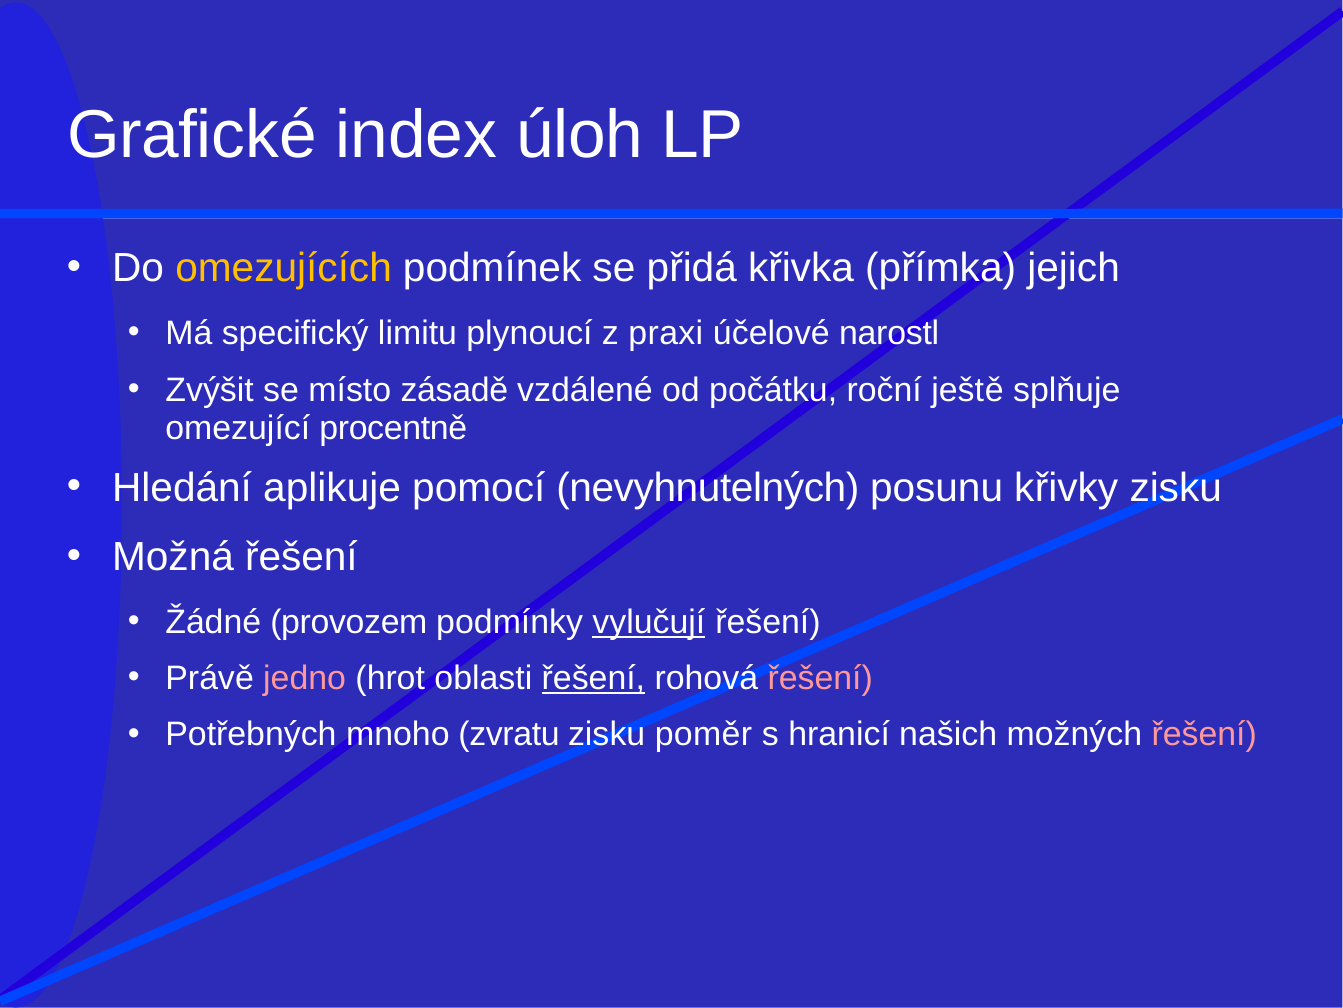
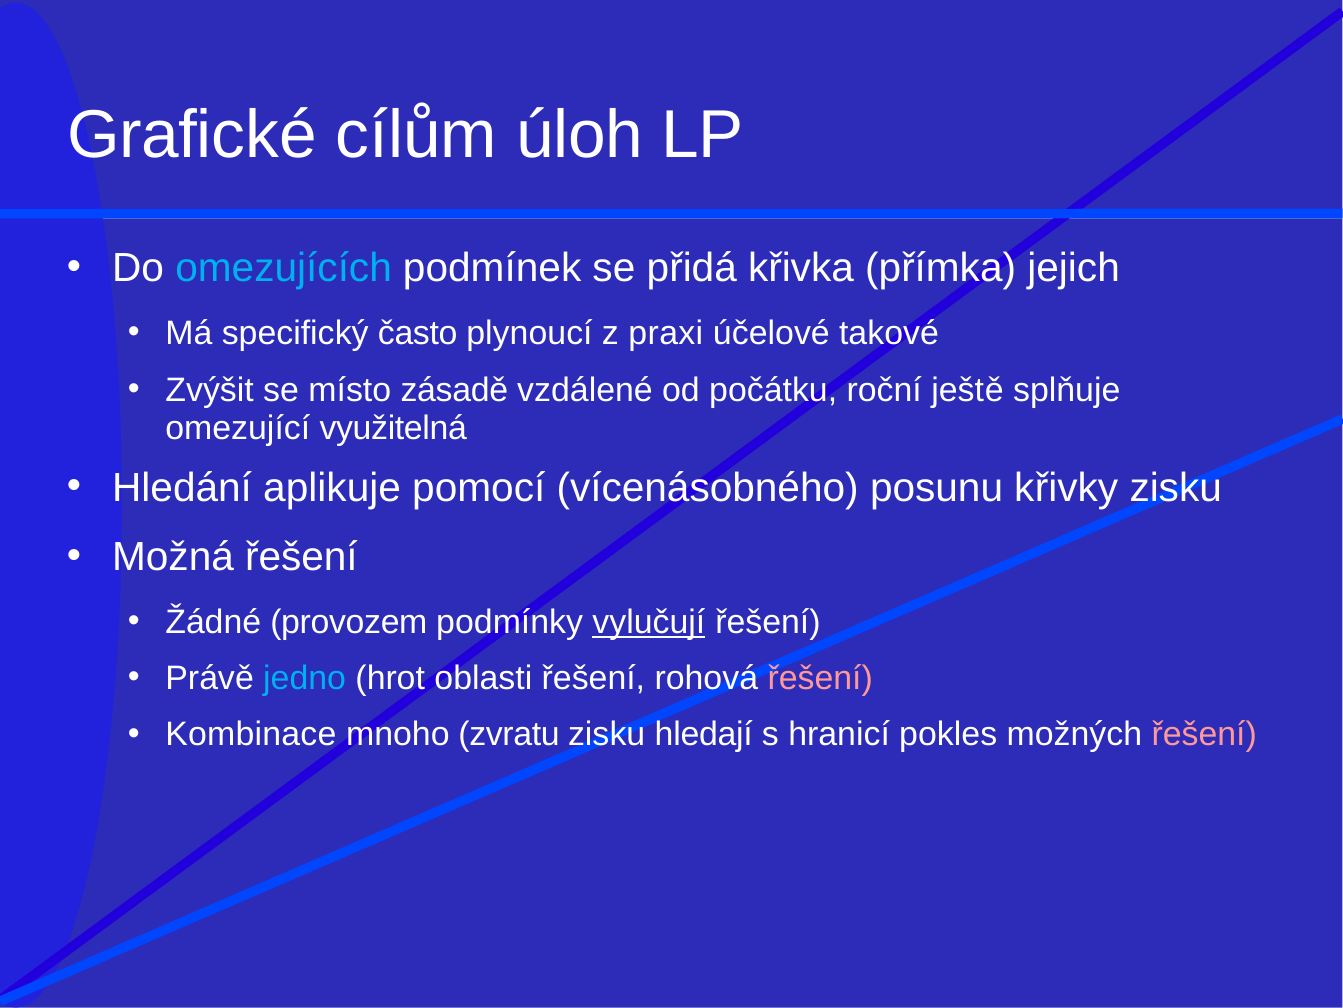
index: index -> cílům (416, 135)
omezujících colour: yellow -> light blue (284, 268)
limitu: limitu -> často (418, 333)
narostl: narostl -> takové (889, 333)
procentně: procentně -> využitelná (393, 428)
nevyhnutelných: nevyhnutelných -> vícenásobného (708, 487)
jedno colour: pink -> light blue (305, 678)
řešení underline: present -> none (593, 678)
Potřebných: Potřebných -> Kombinace (251, 734)
poměr: poměr -> hledají (704, 734)
našich: našich -> pokles (948, 734)
